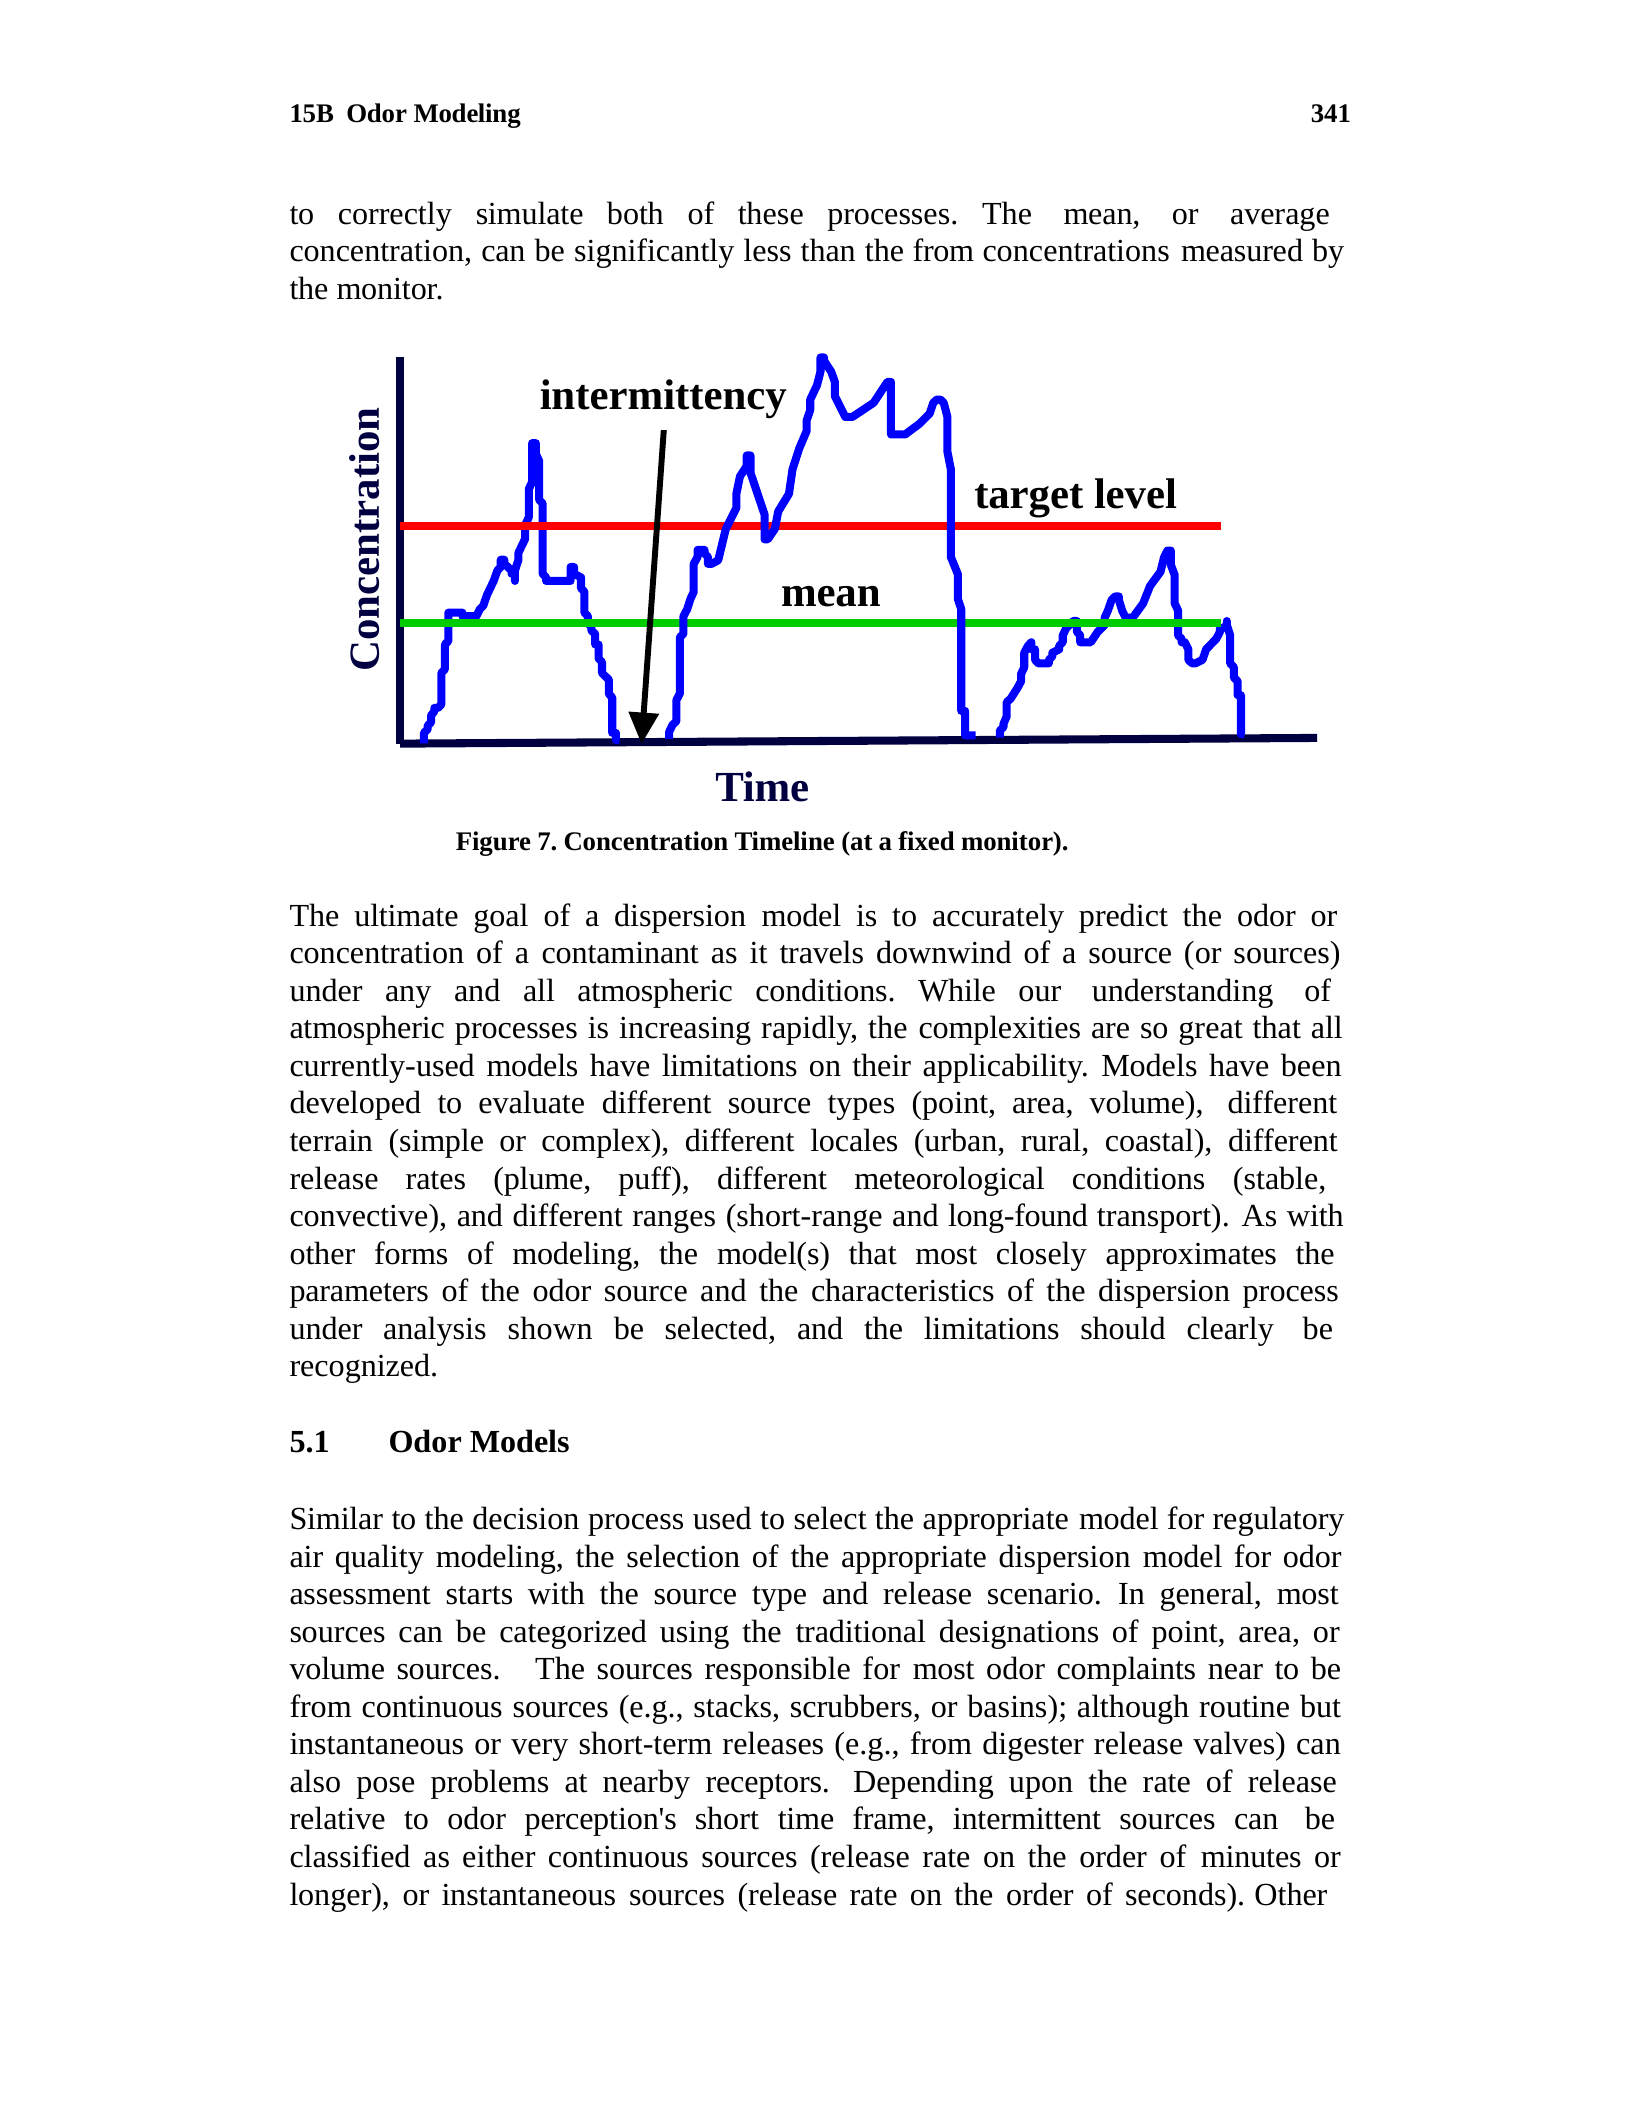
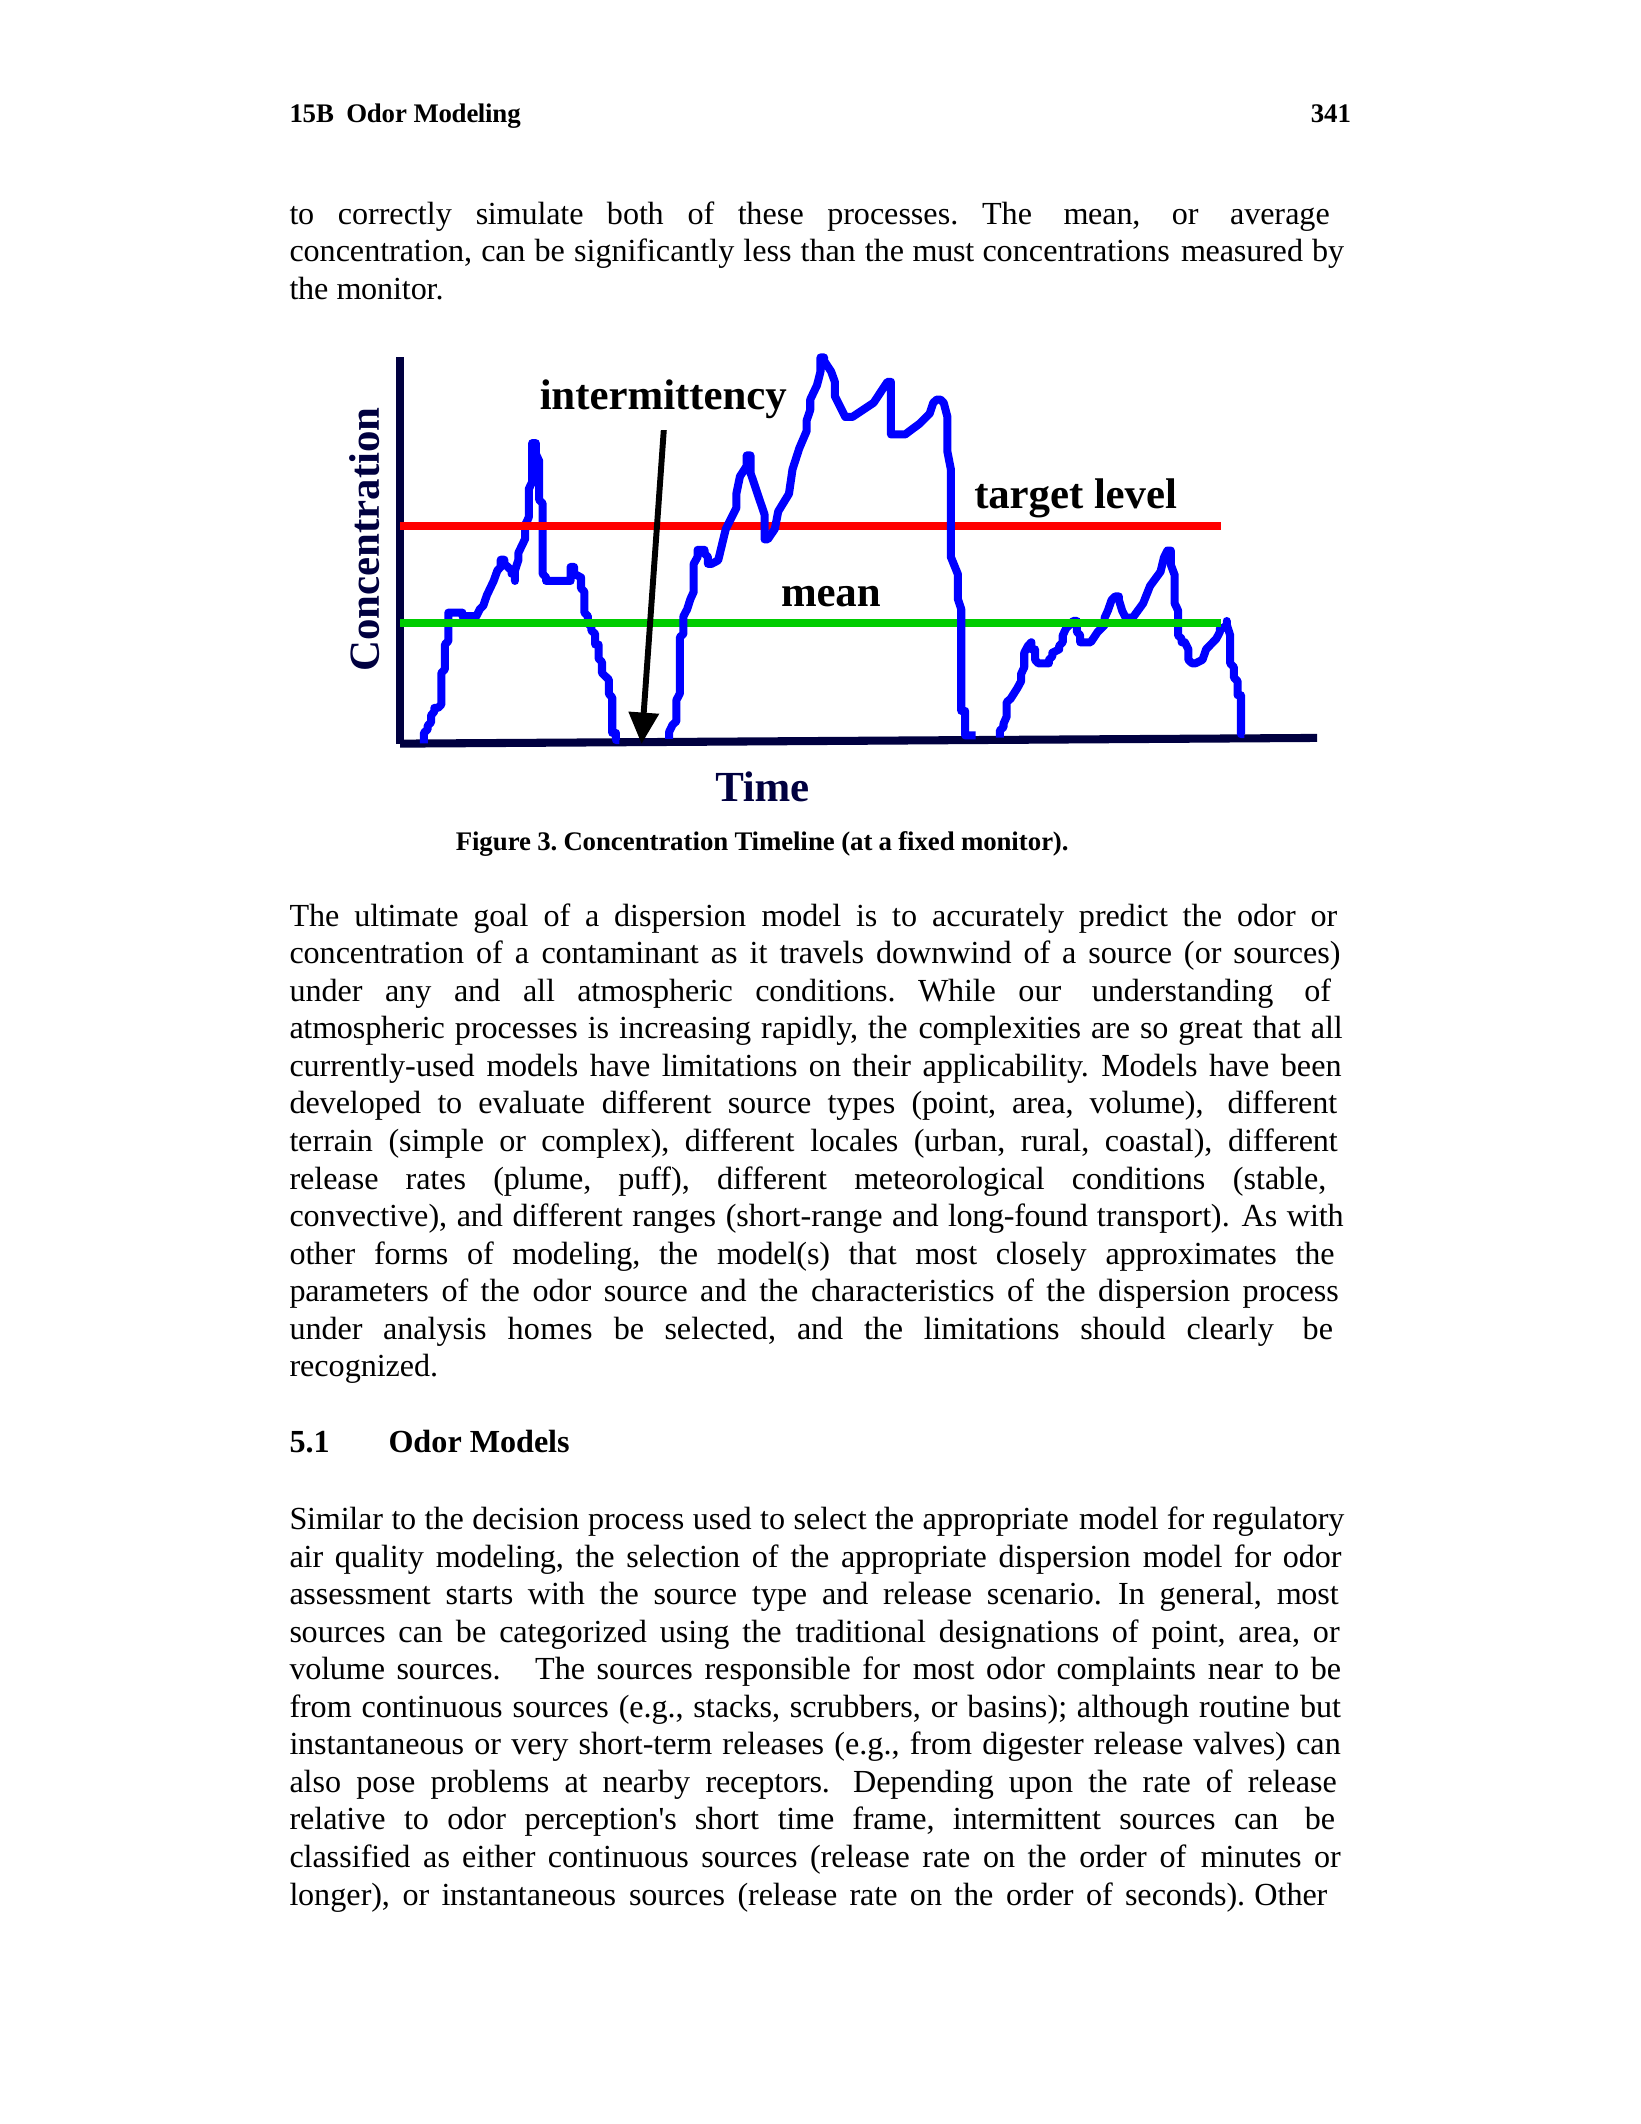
the from: from -> must (943, 251)
7: 7 -> 3 (547, 841)
shown: shown -> homes (550, 1328)
